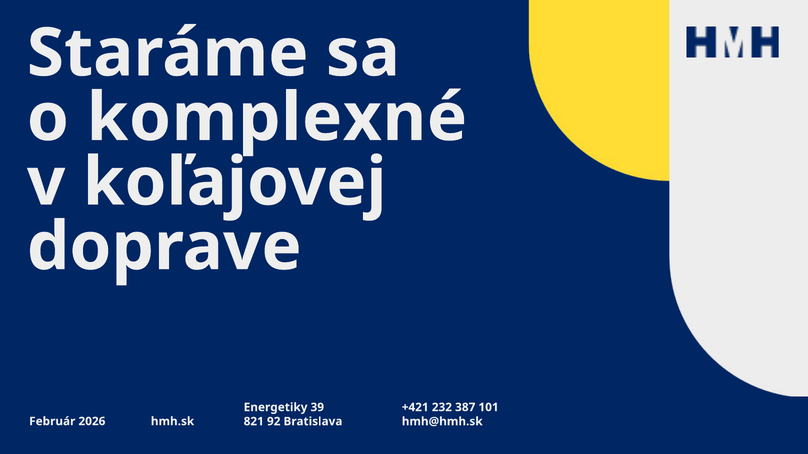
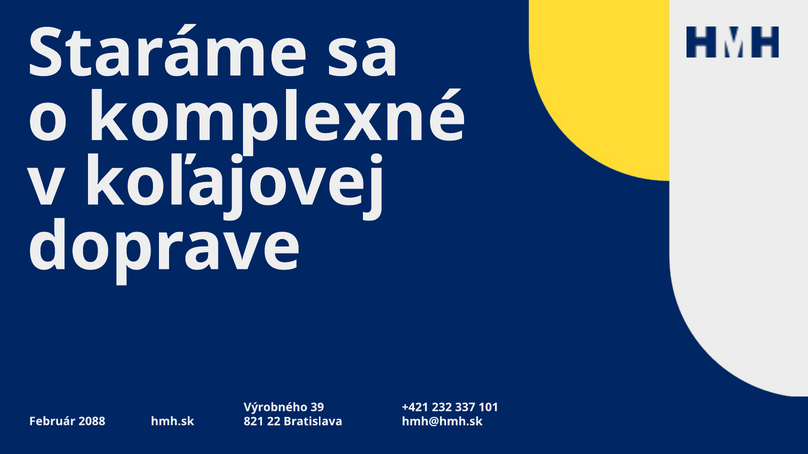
Energetiky: Energetiky -> Výrobného (276, 408)
387: 387 -> 337 (465, 408)
2026: 2026 -> 2088 (92, 422)
92: 92 -> 22 (274, 422)
